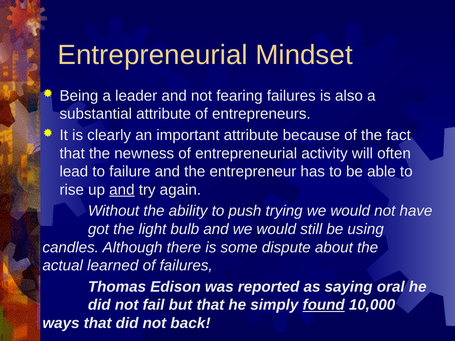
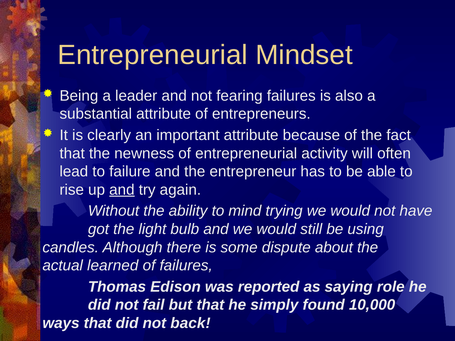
push: push -> mind (245, 211)
oral: oral -> role (391, 287)
found underline: present -> none (324, 305)
